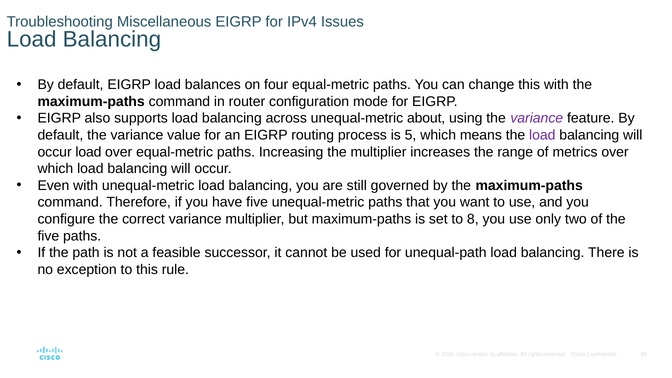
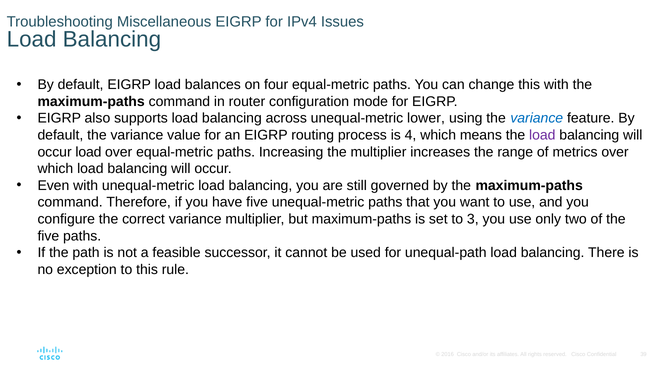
about: about -> lower (426, 118)
variance colour: purple -> blue (537, 118)
5: 5 -> 4 (411, 135)
8: 8 -> 3 (473, 219)
